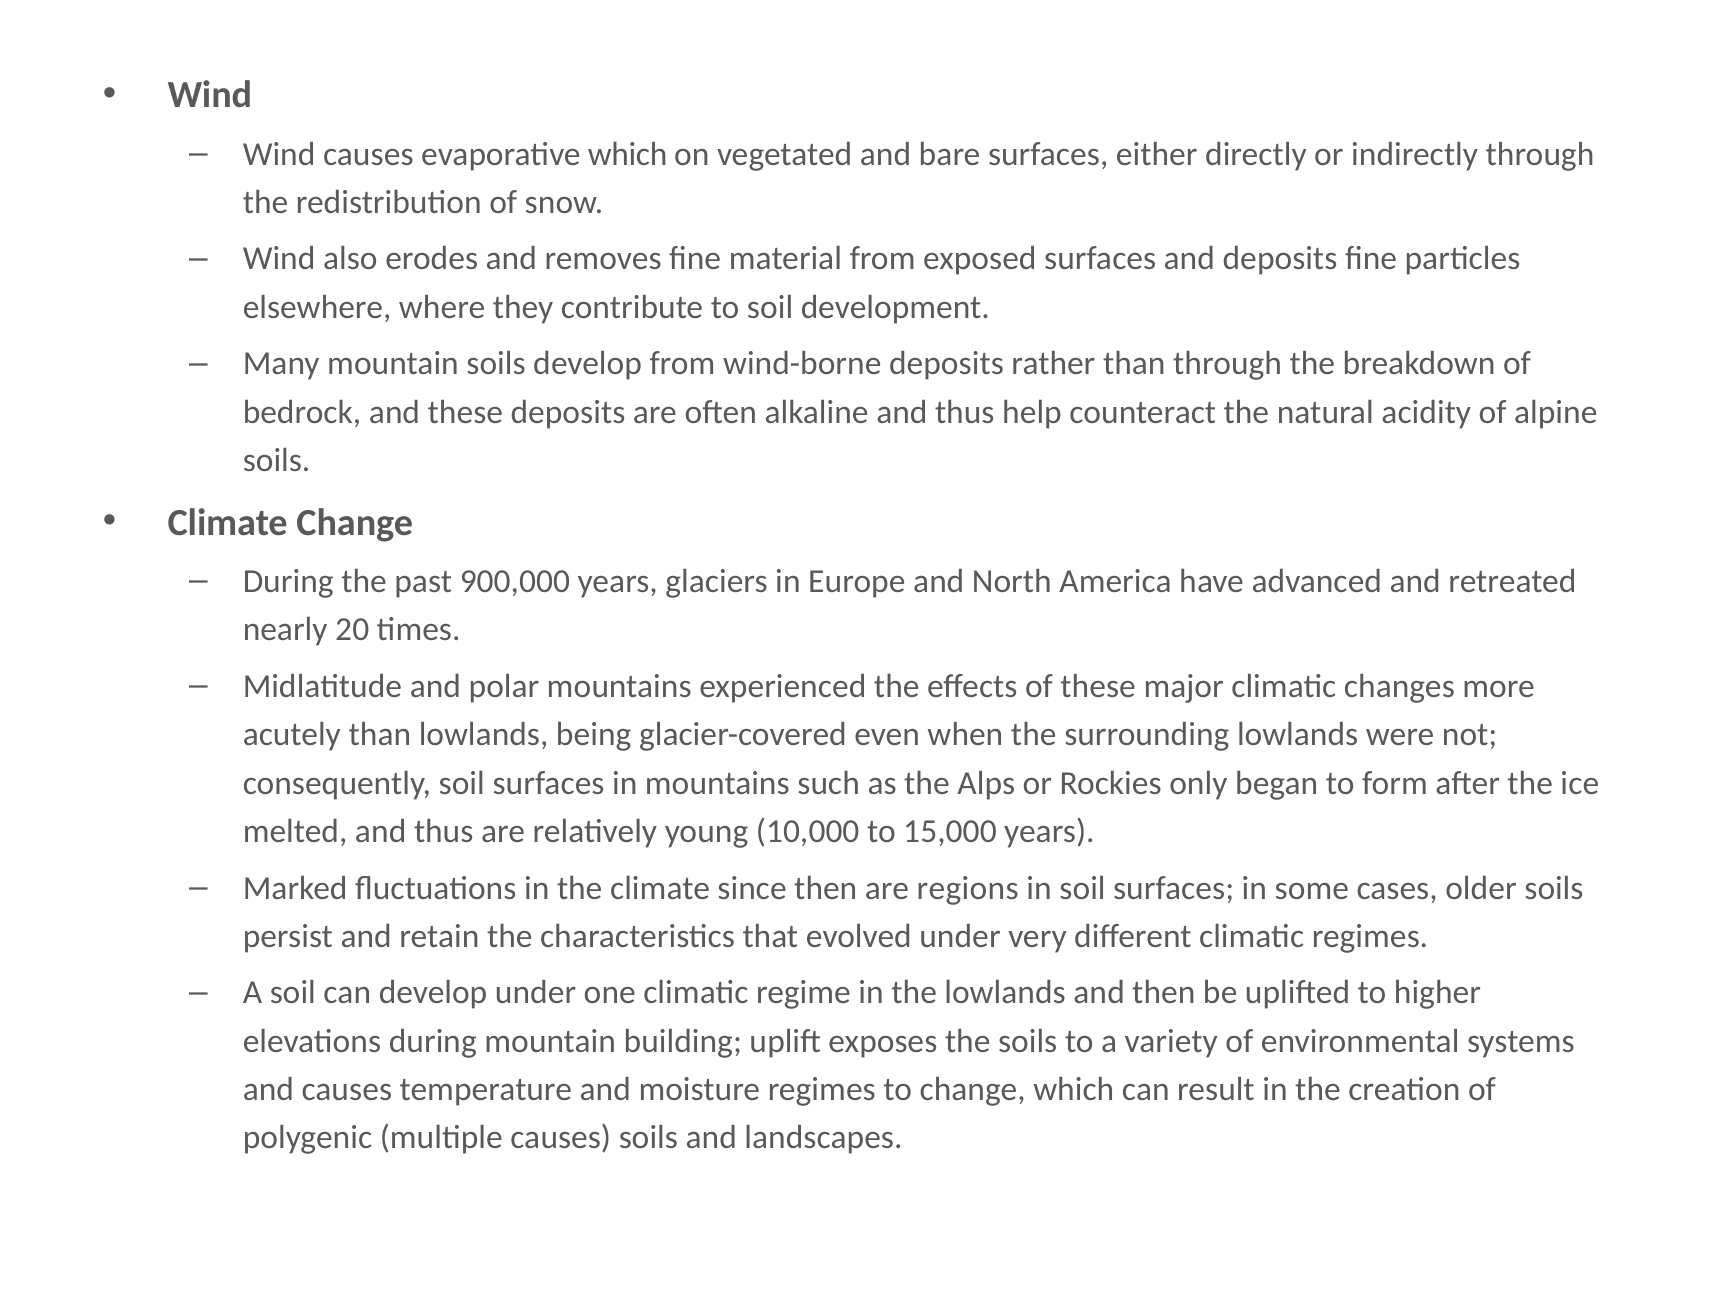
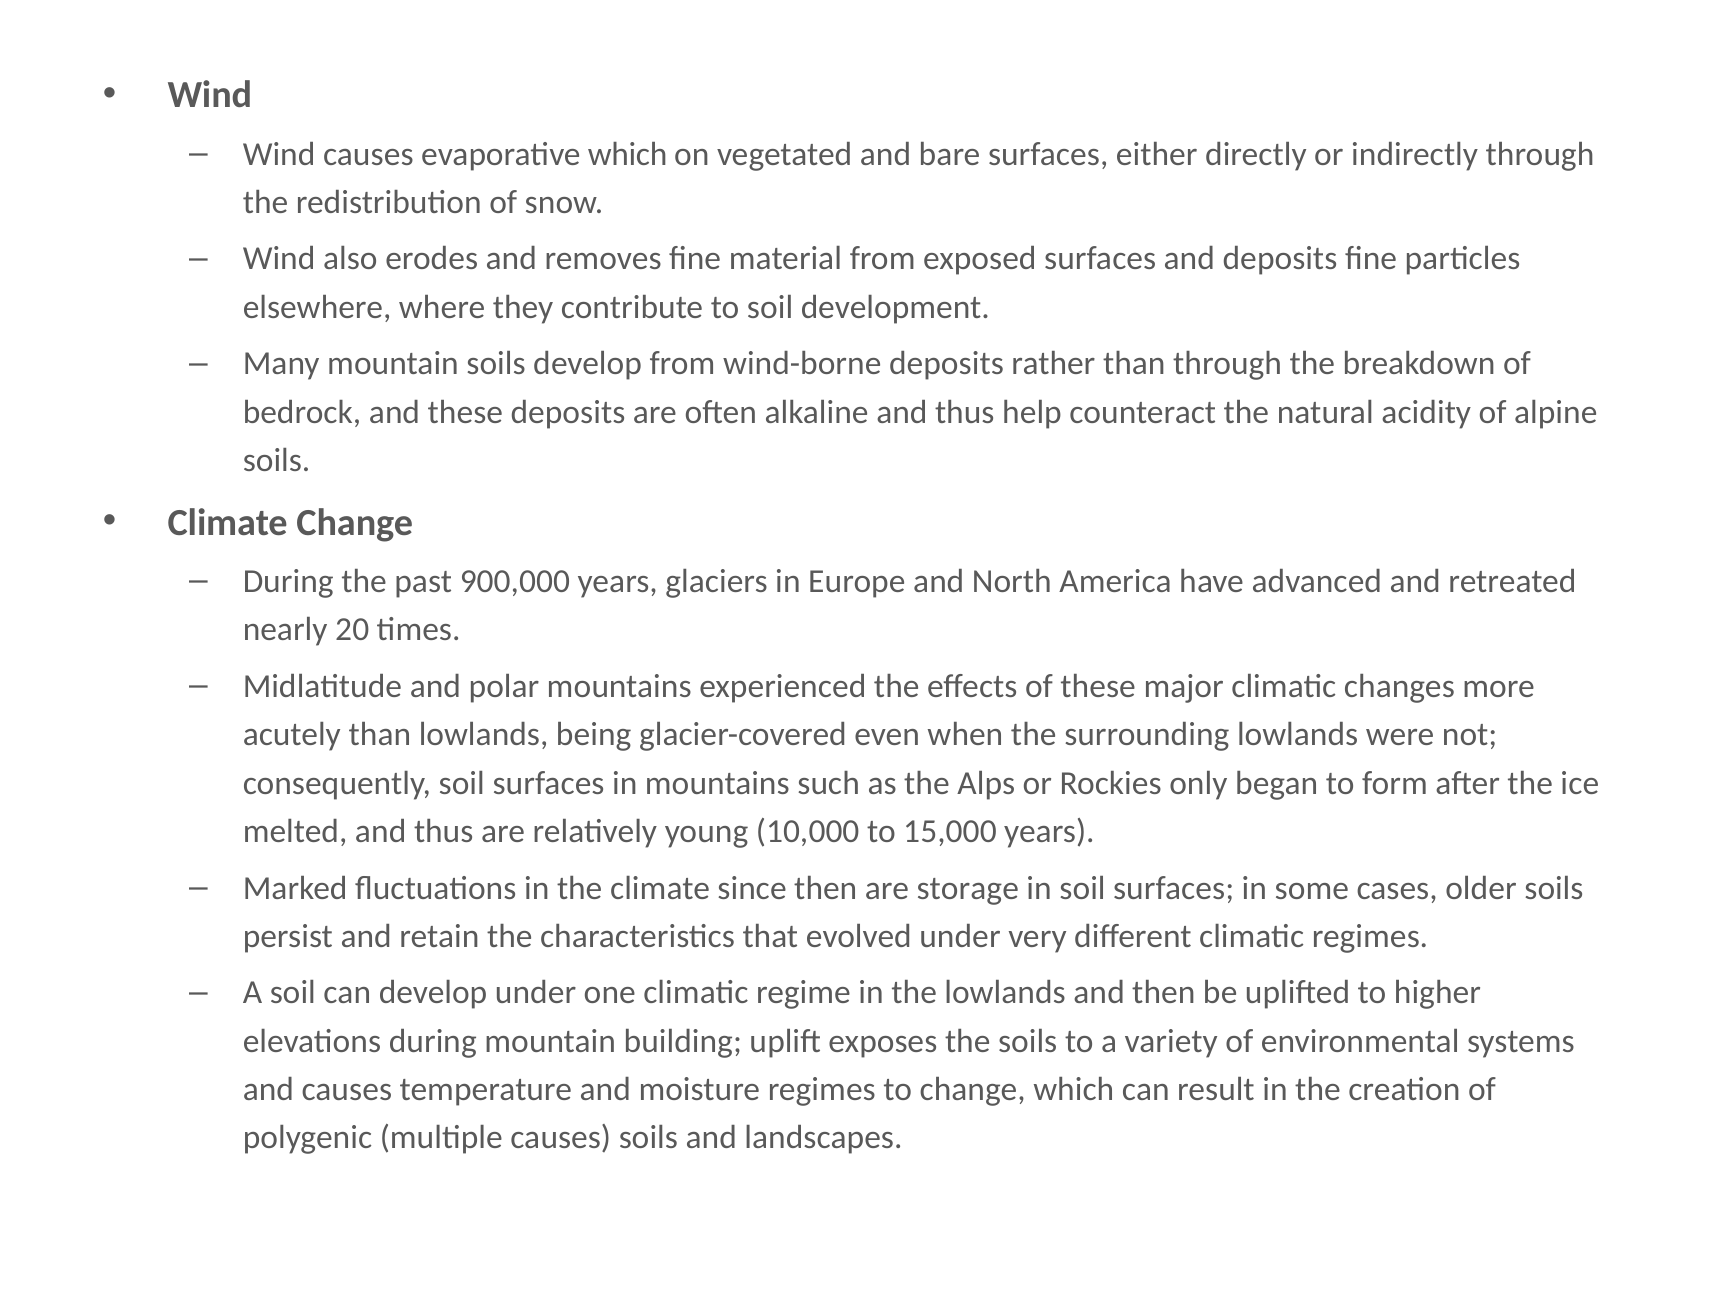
regions: regions -> storage (968, 888)
